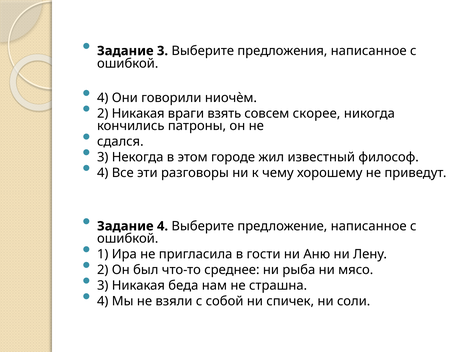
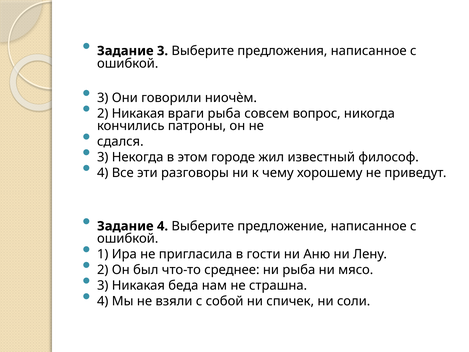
4: 4 -> 3 (103, 98)
враги взять: взять -> рыба (224, 113)
скорее: скорее -> вопрос (317, 113)
